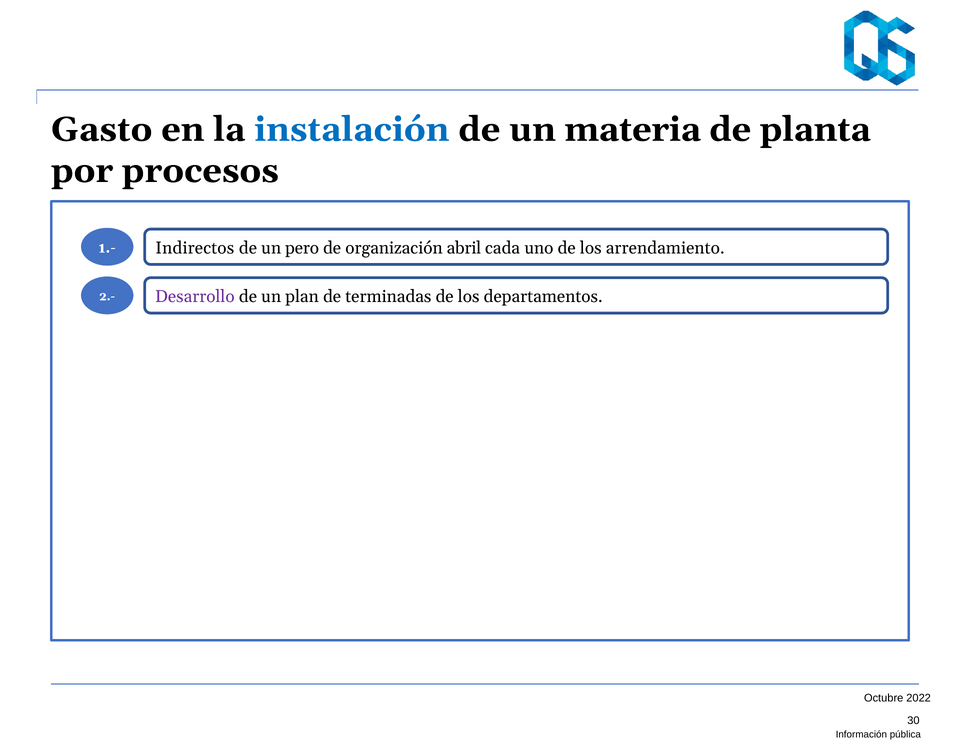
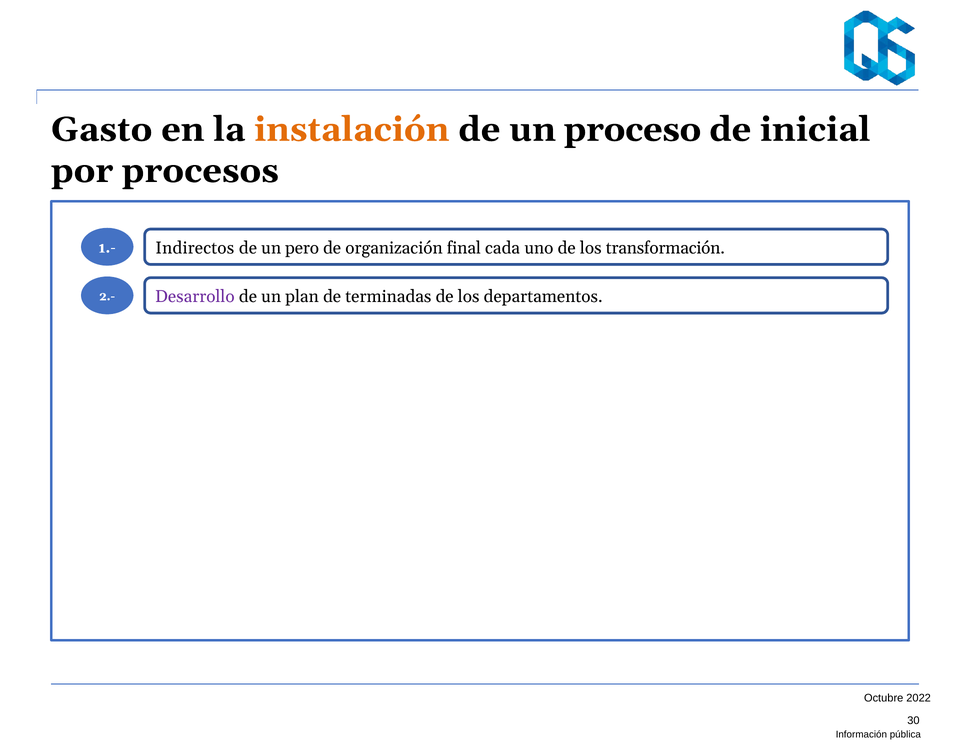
instalación colour: blue -> orange (352, 129)
materia: materia -> proceso (633, 129)
planta: planta -> inicial (815, 129)
abril: abril -> final (464, 248)
arrendamiento: arrendamiento -> transformación (665, 248)
